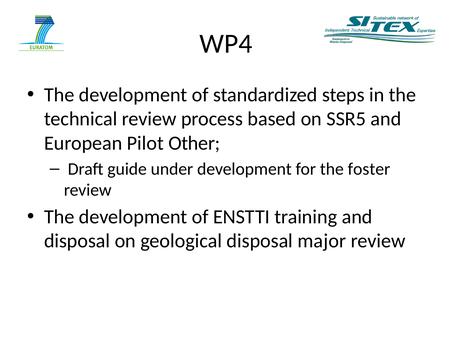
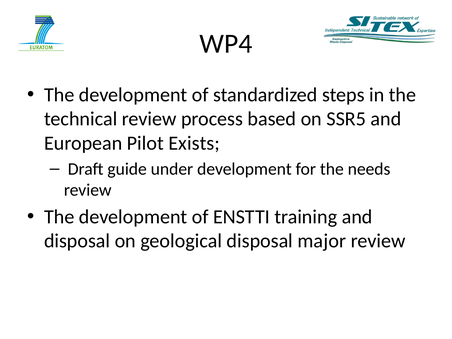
Other: Other -> Exists (194, 143)
foster: foster -> needs (369, 169)
